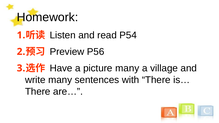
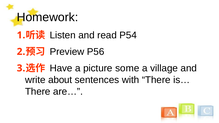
picture many: many -> some (127, 68)
write many: many -> about (60, 80)
